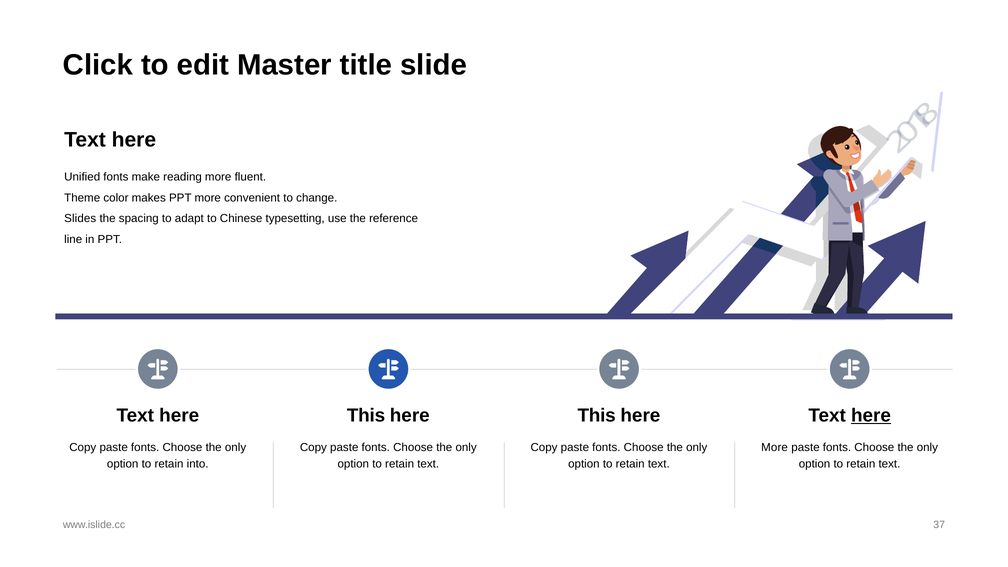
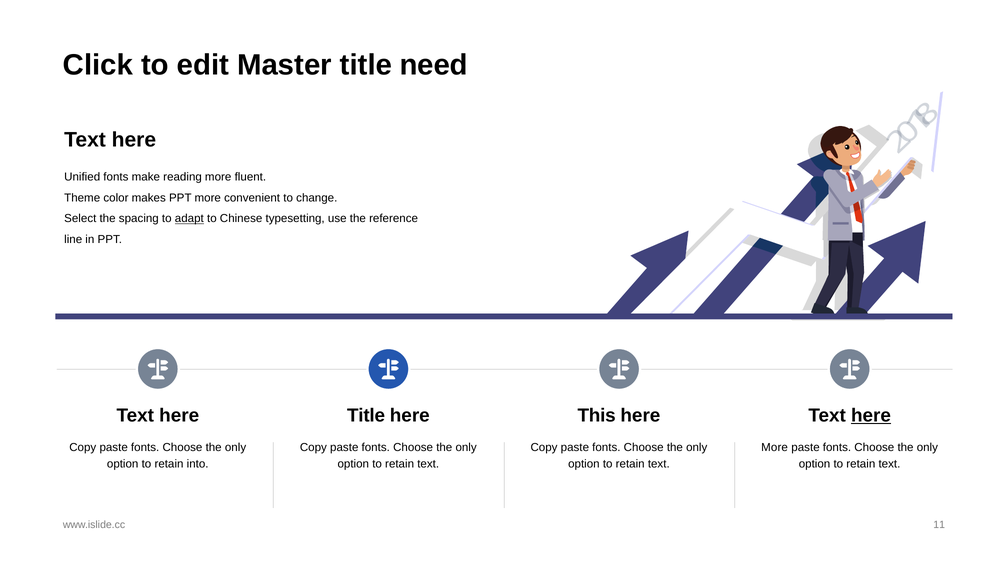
slide: slide -> need (434, 65)
Slides: Slides -> Select (80, 219)
adapt underline: none -> present (189, 219)
This: This -> Title (366, 415)
37: 37 -> 11 (939, 525)
